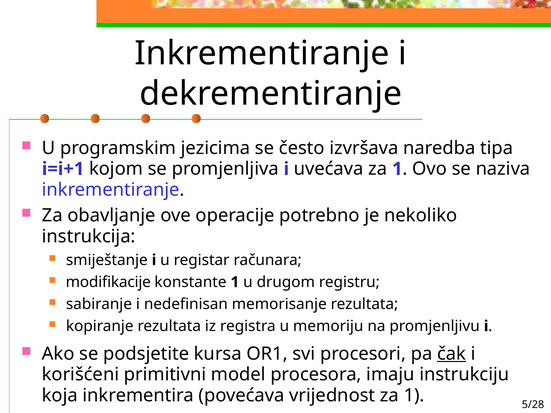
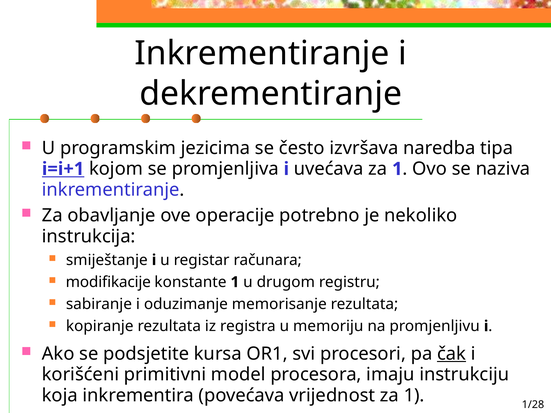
i=i+1 underline: none -> present (63, 169)
nedefinisan: nedefinisan -> oduzimanje (186, 304)
5/28: 5/28 -> 1/28 (533, 405)
